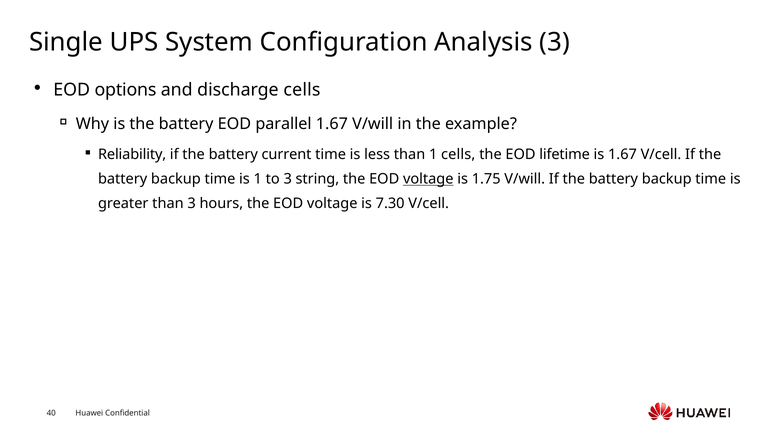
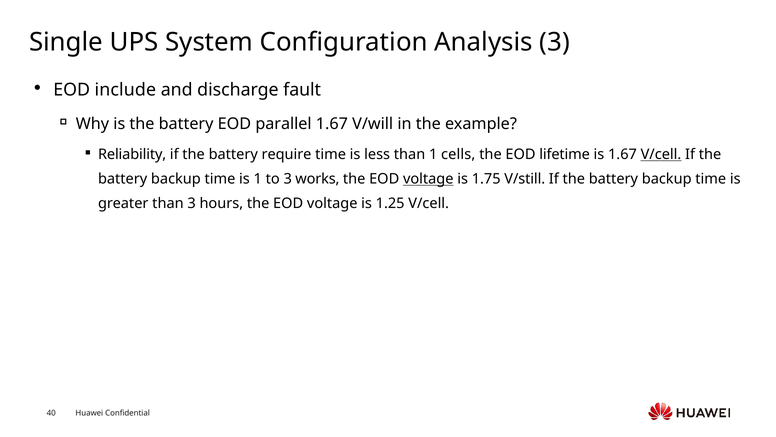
options: options -> include (125, 90)
discharge cells: cells -> fault (302, 90)
current: current -> require (287, 154)
V/cell underline: none -> present (661, 154)
string: string -> works (317, 179)
1.75 V/will: V/will -> V/still (525, 179)
7.30: 7.30 -> 1.25 (390, 203)
